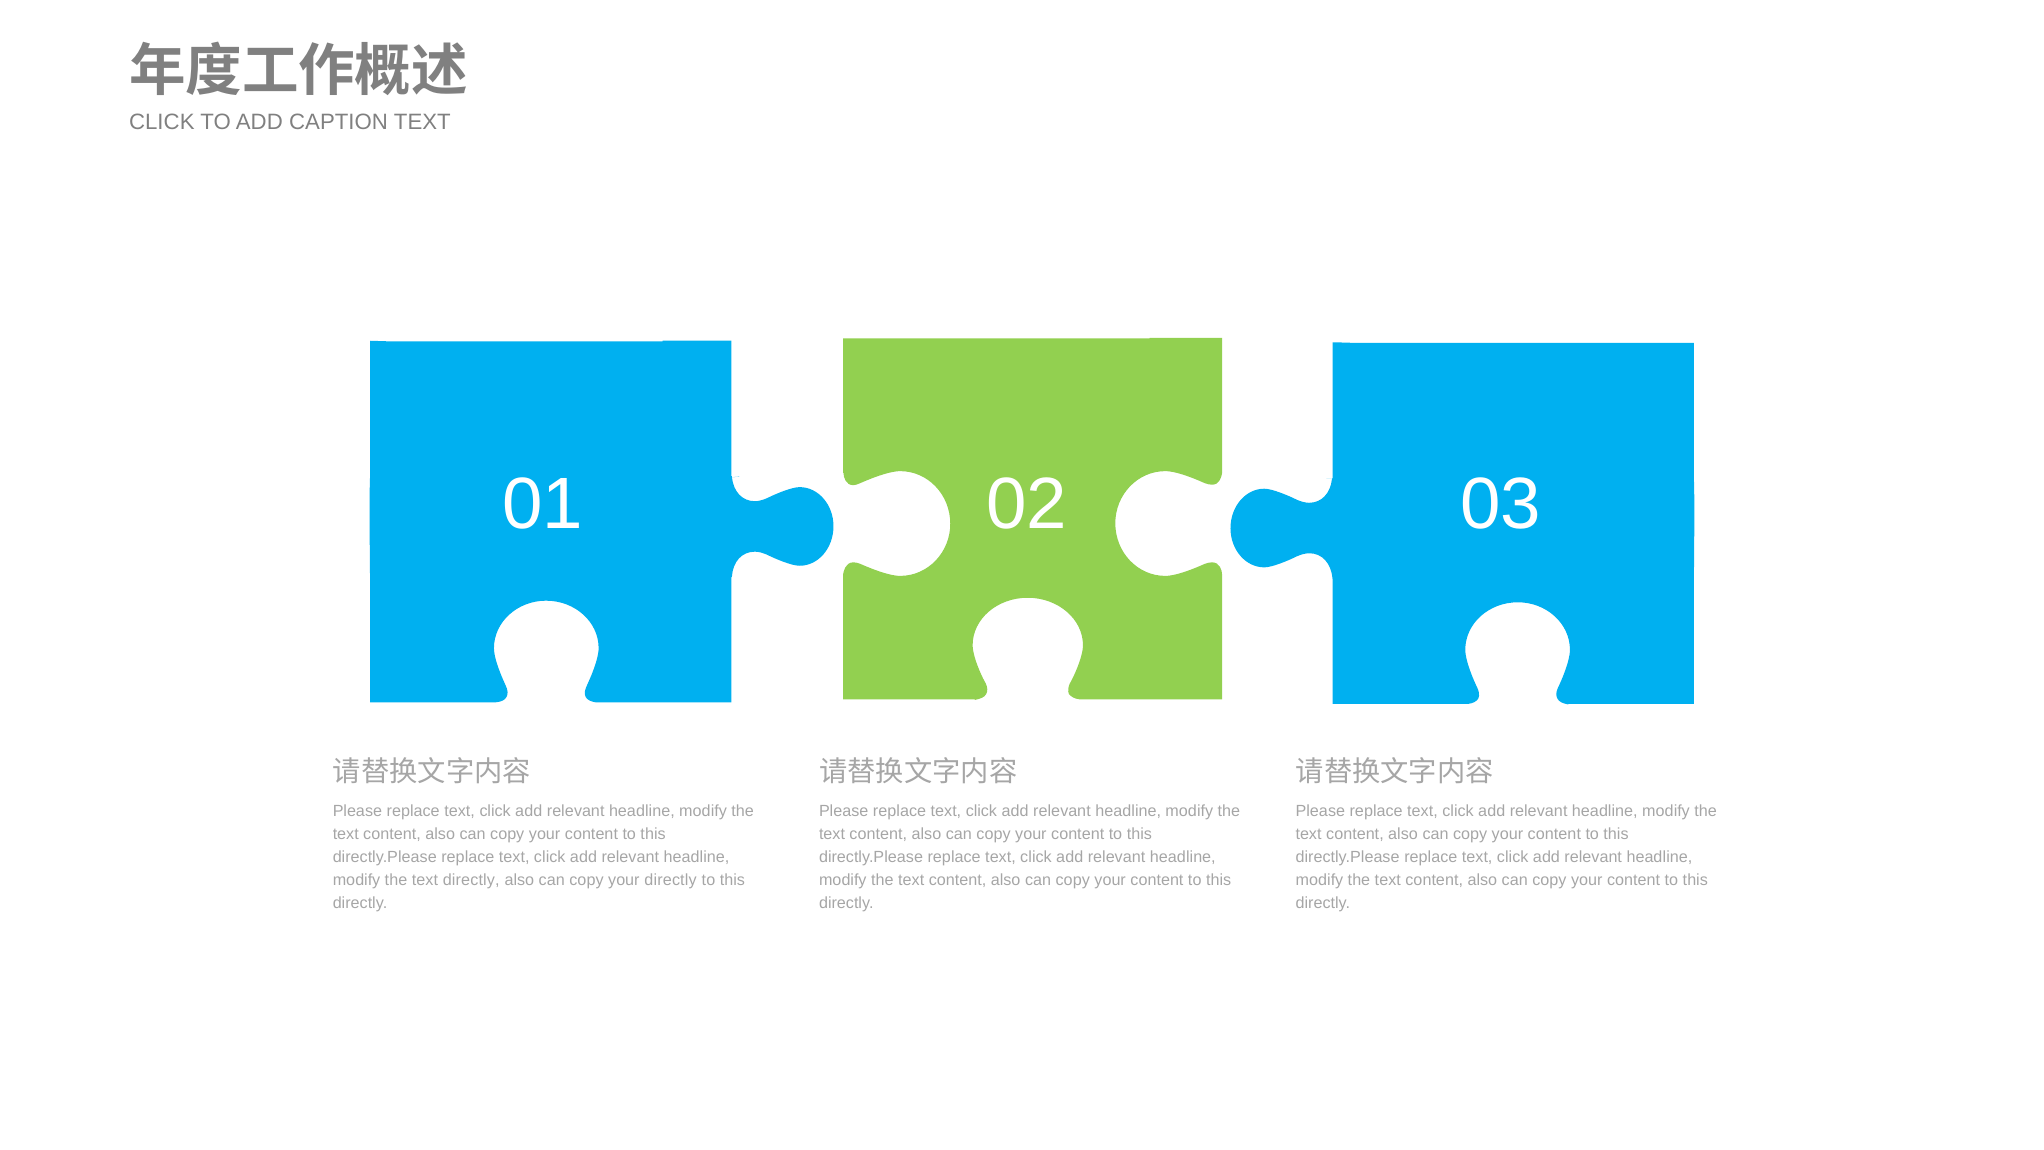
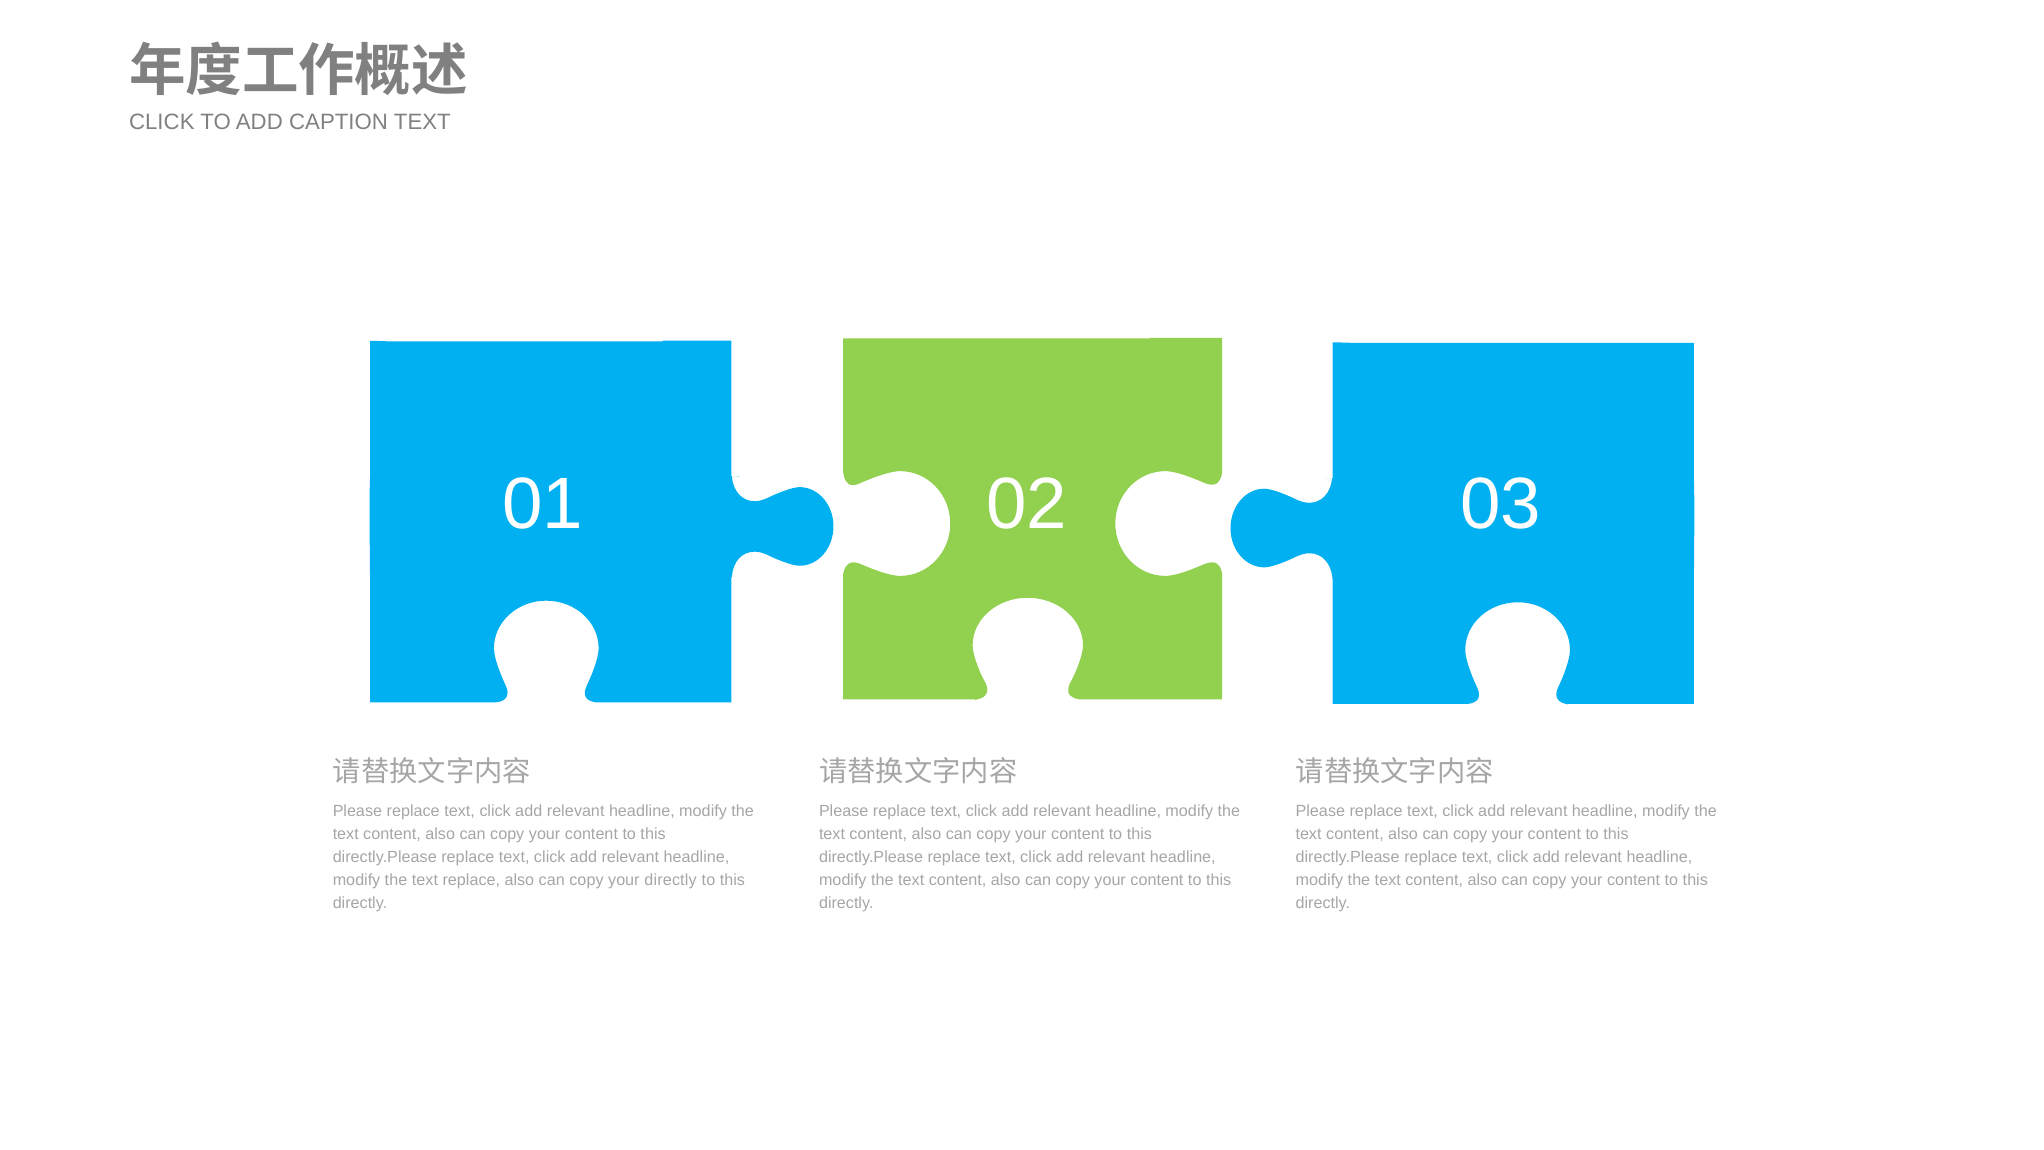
text directly: directly -> replace (471, 880)
